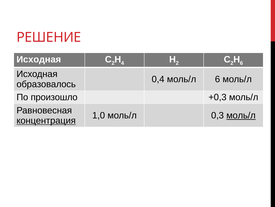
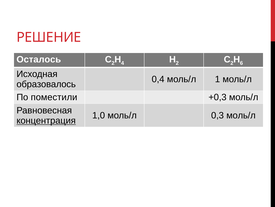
Исходная: Исходная -> Осталось (39, 59)
моль/л 6: 6 -> 1 (217, 79)
произошло: произошло -> поместили (54, 97)
моль/л underline: present -> none (241, 115)
